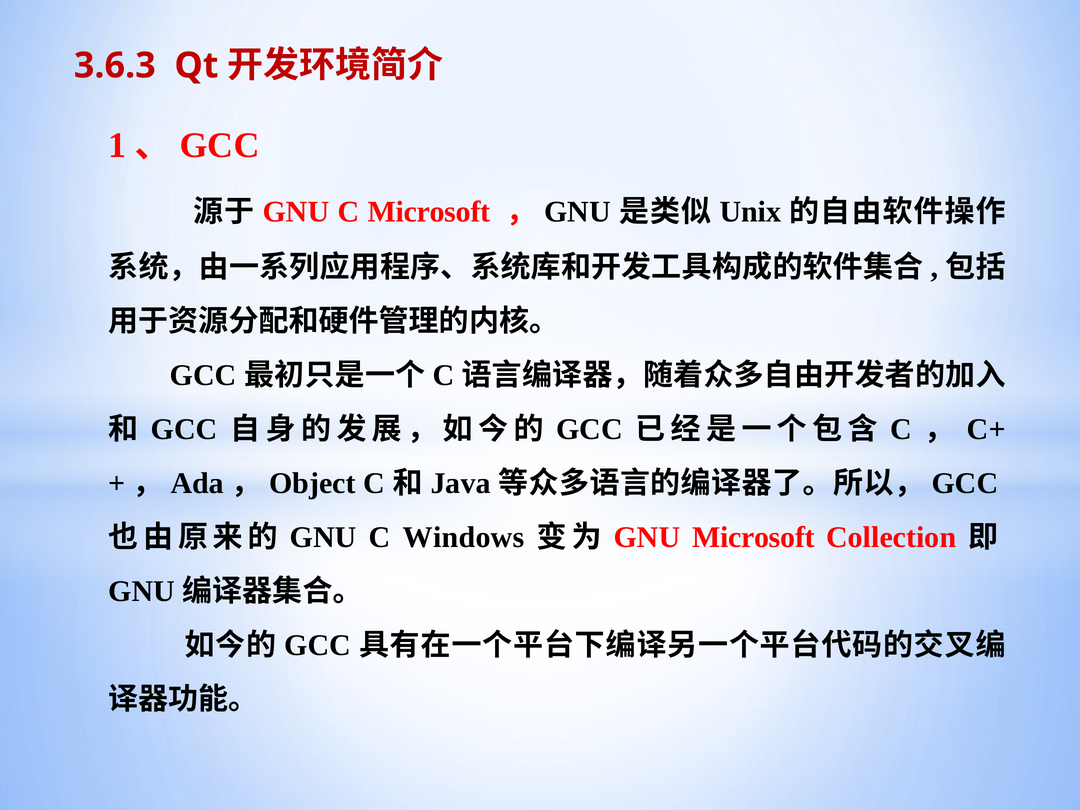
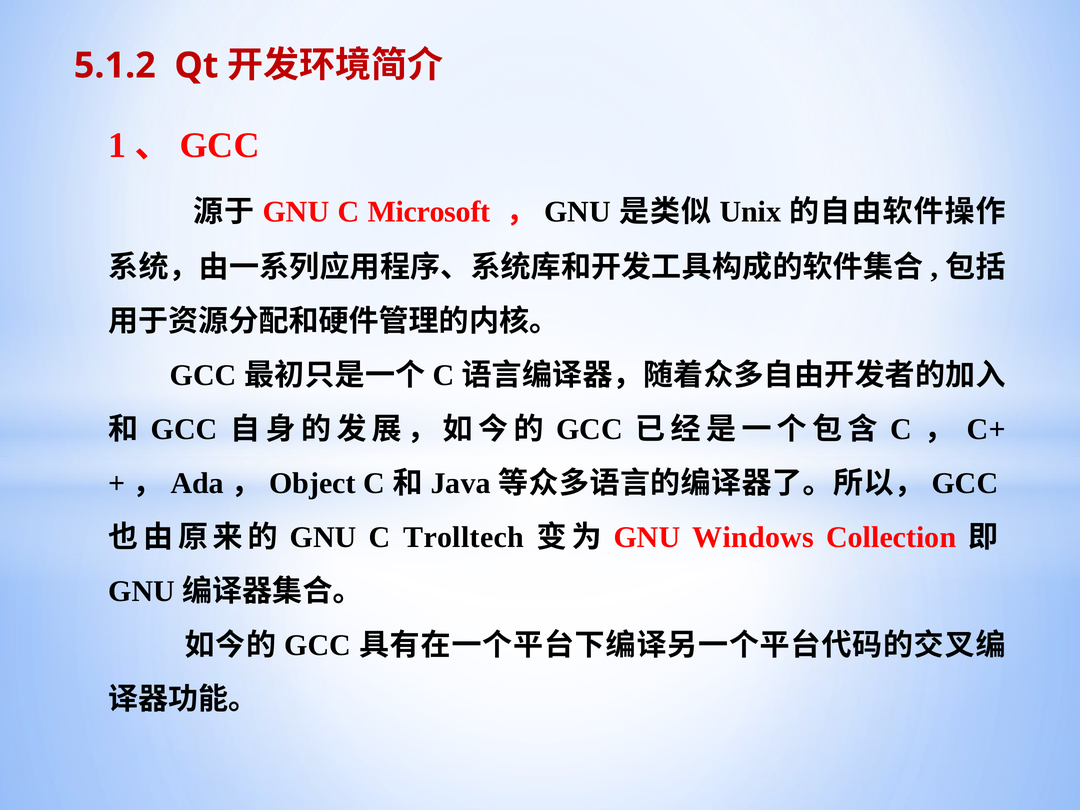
3.6.3: 3.6.3 -> 5.1.2 (115, 66)
Windows: Windows -> Trolltech (464, 537)
Microsoft: Microsoft -> Windows (753, 537)
